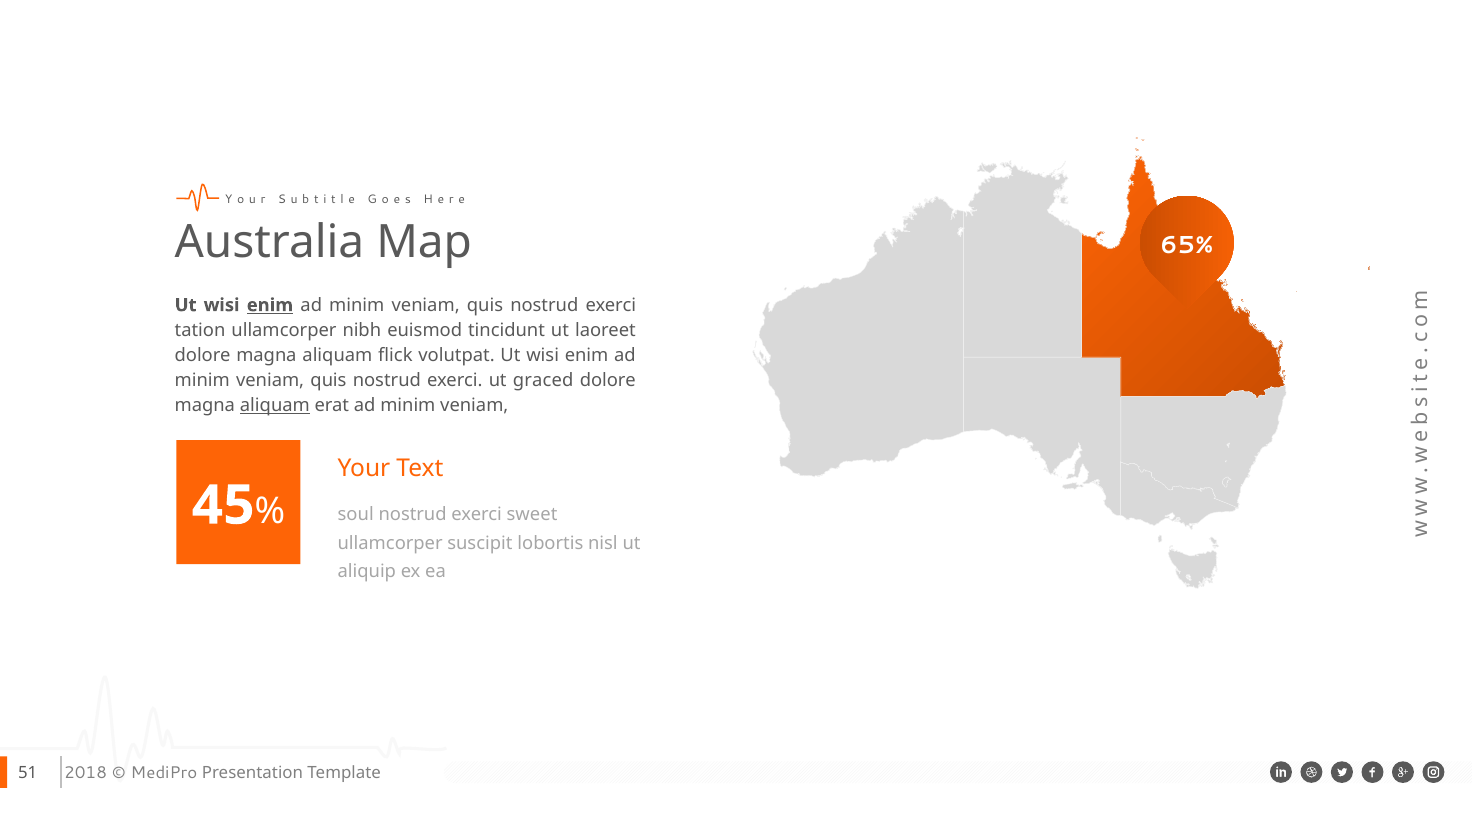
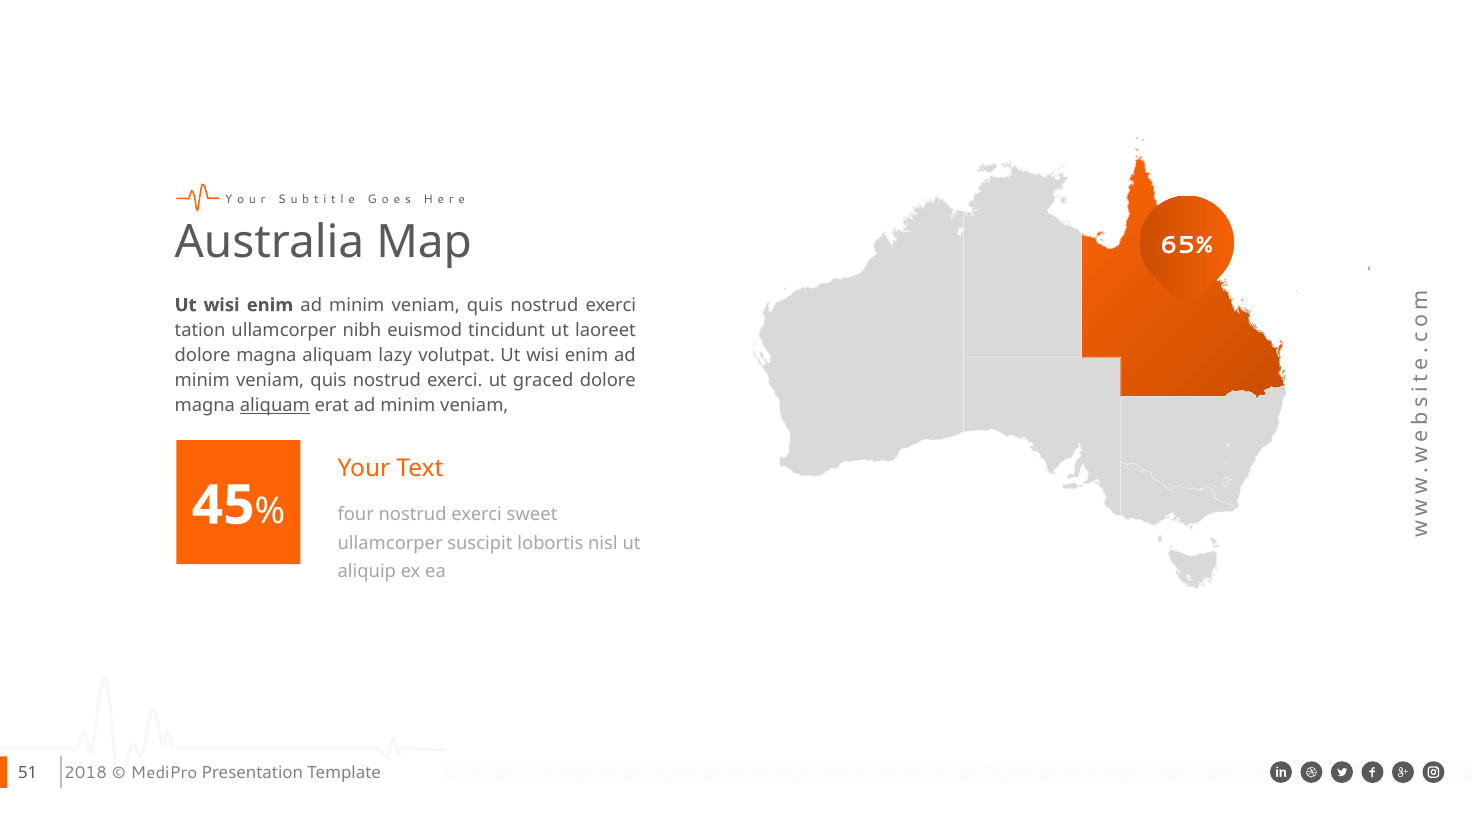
enim underline: present -> none (270, 305)
flick: flick -> lazy (395, 356)
soul: soul -> four (356, 514)
